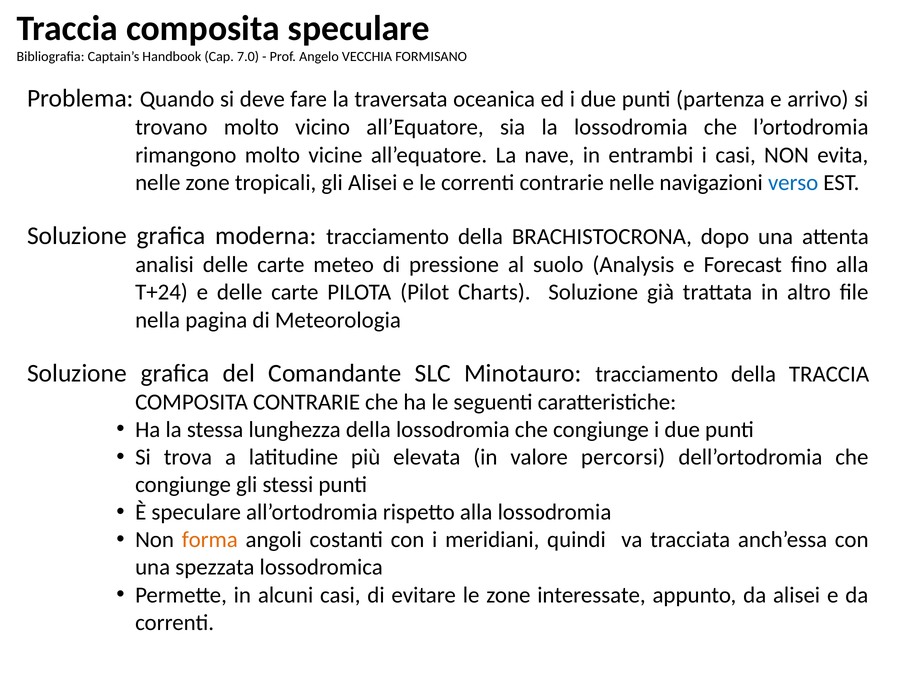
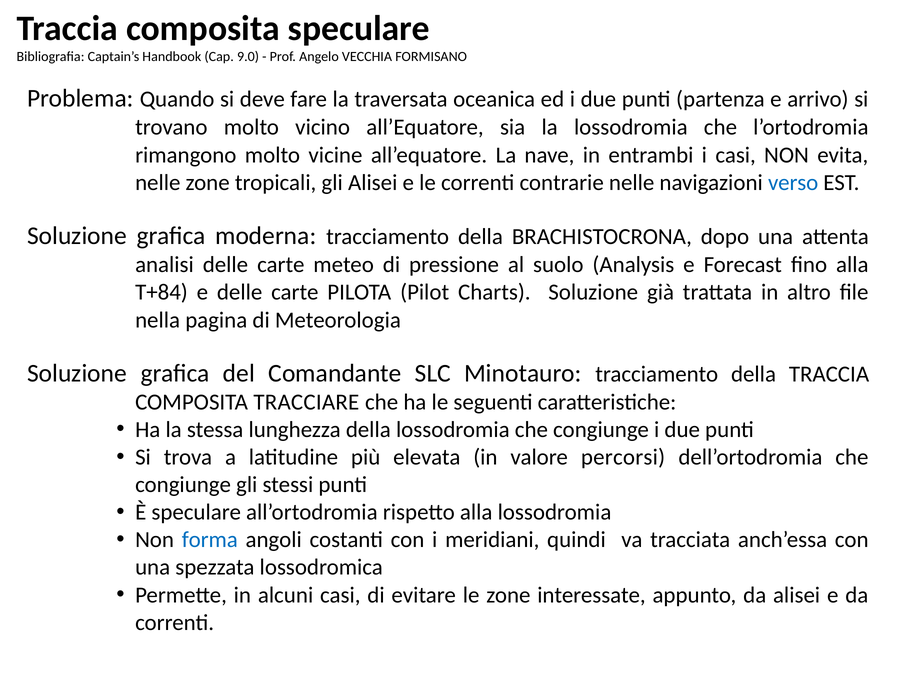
7.0: 7.0 -> 9.0 (248, 57)
T+24: T+24 -> T+84 (161, 292)
COMPOSITA CONTRARIE: CONTRARIE -> TRACCIARE (306, 402)
forma colour: orange -> blue (210, 539)
